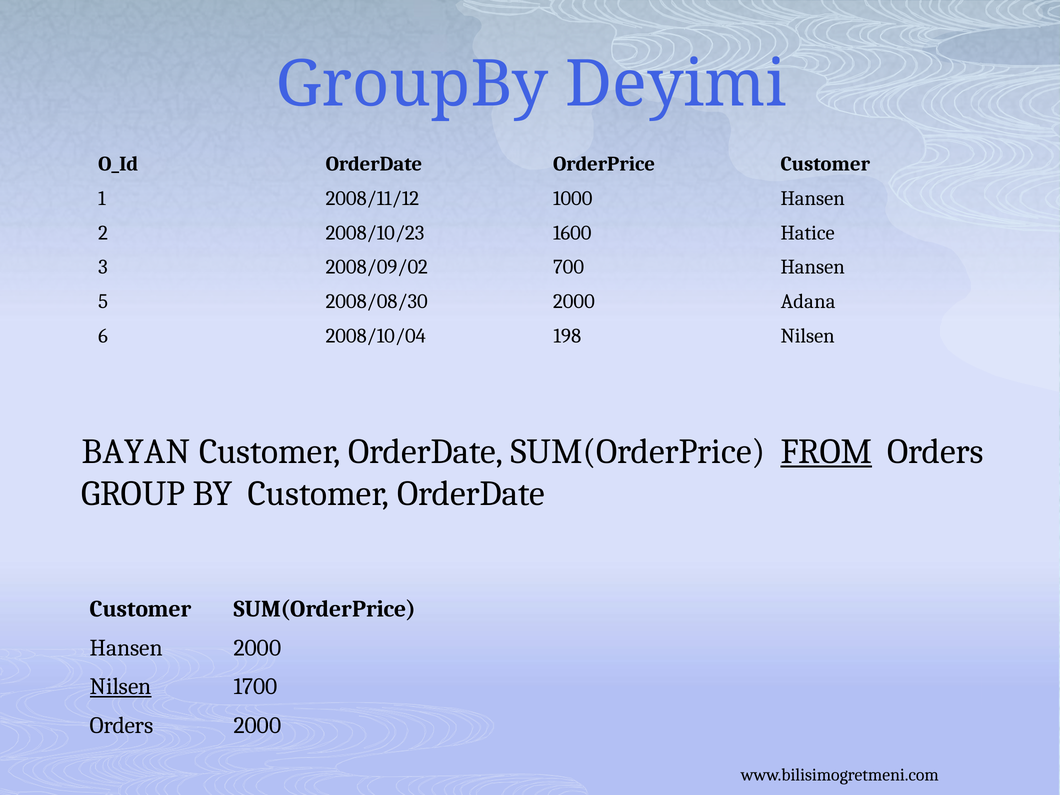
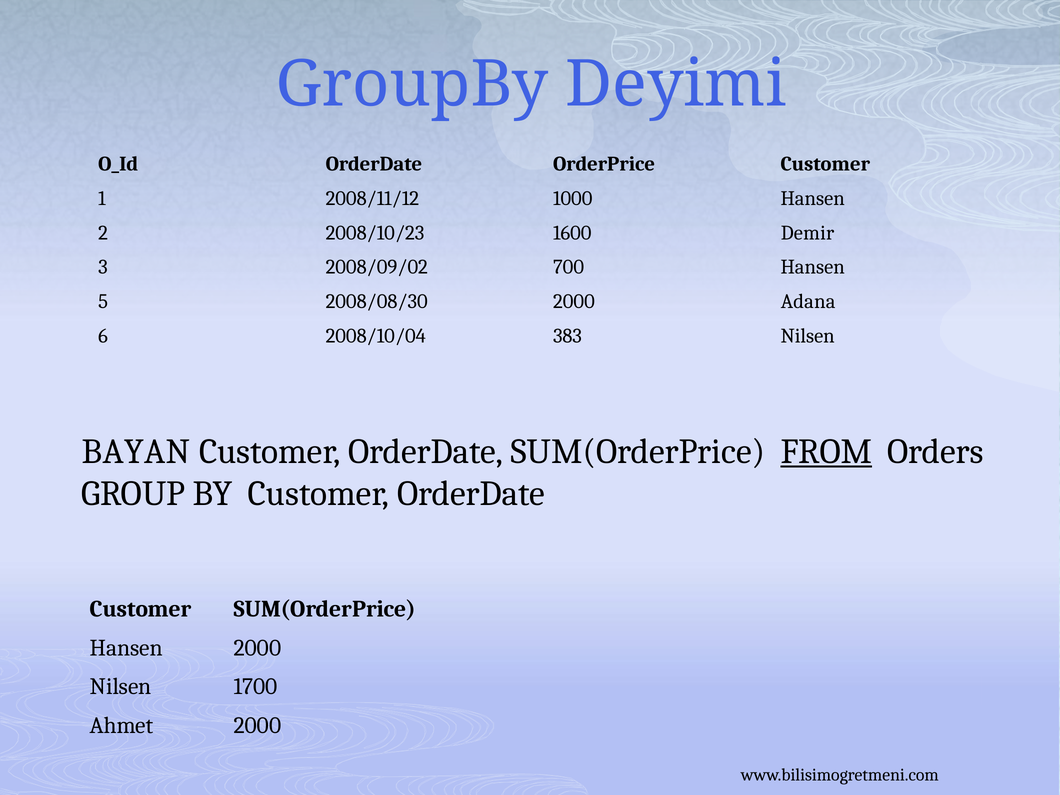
Hatice: Hatice -> Demir (807, 233)
198: 198 -> 383 (567, 336)
Nilsen underline: present -> none (121, 687)
Orders: Orders -> Ahmet (122, 726)
